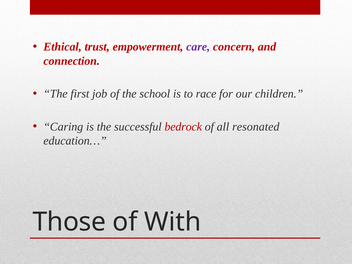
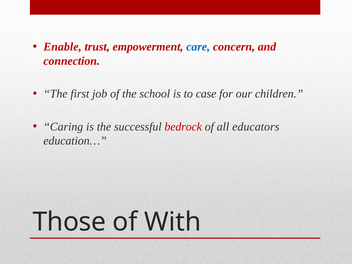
Ethical: Ethical -> Enable (62, 47)
care colour: purple -> blue (198, 47)
race: race -> case (206, 94)
resonated: resonated -> educators (256, 127)
